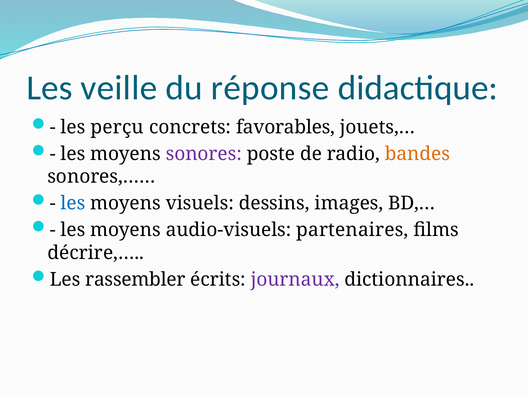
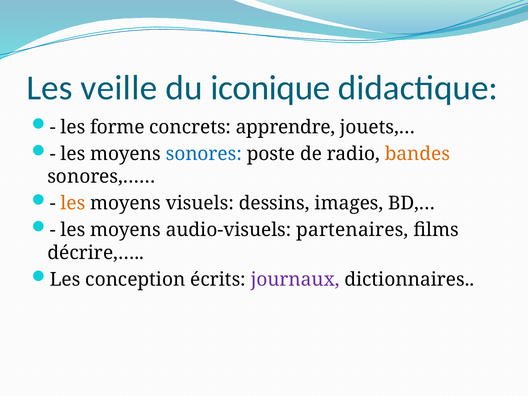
réponse: réponse -> iconique (270, 88)
perçu: perçu -> forme (117, 127)
favorables: favorables -> apprendre (286, 127)
sonores colour: purple -> blue (204, 154)
les colour: blue -> orange (73, 203)
rassembler: rassembler -> conception (135, 280)
